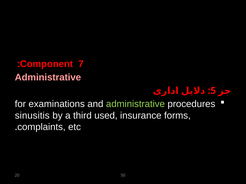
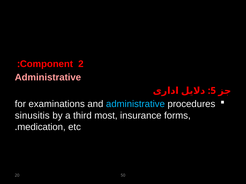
7: 7 -> 2 (81, 64)
administrative colour: light green -> light blue (135, 104)
used: used -> most (106, 116)
complaints: complaints -> medication (41, 127)
